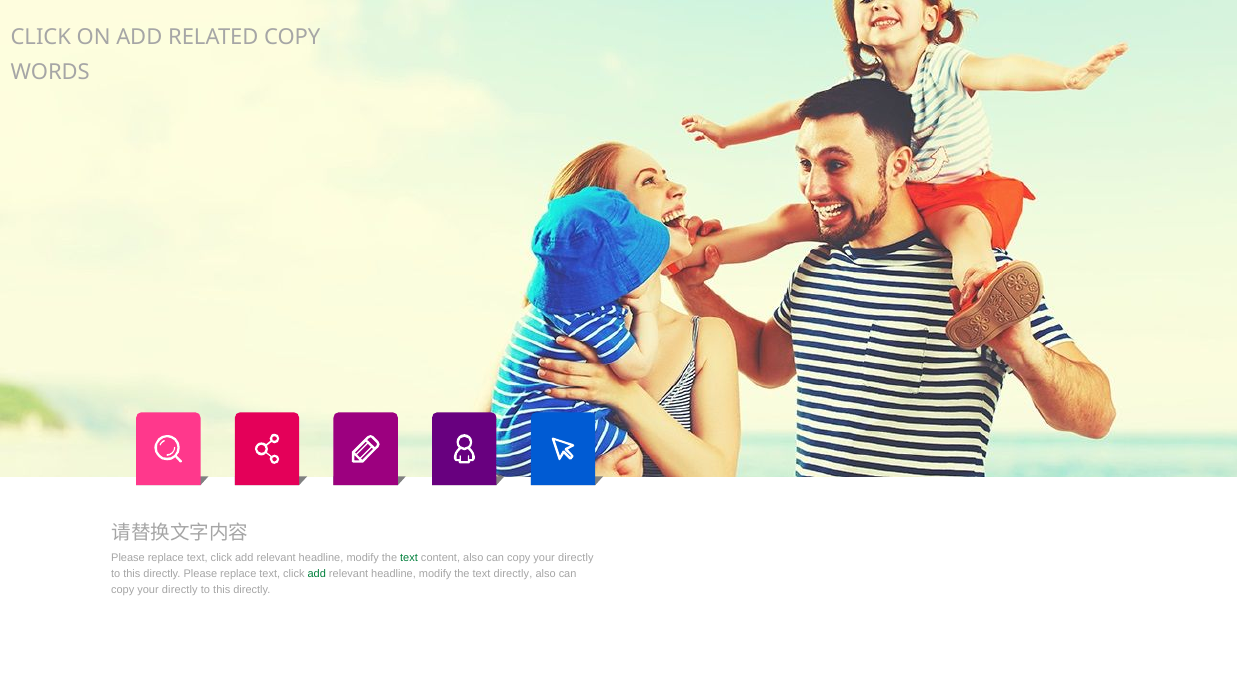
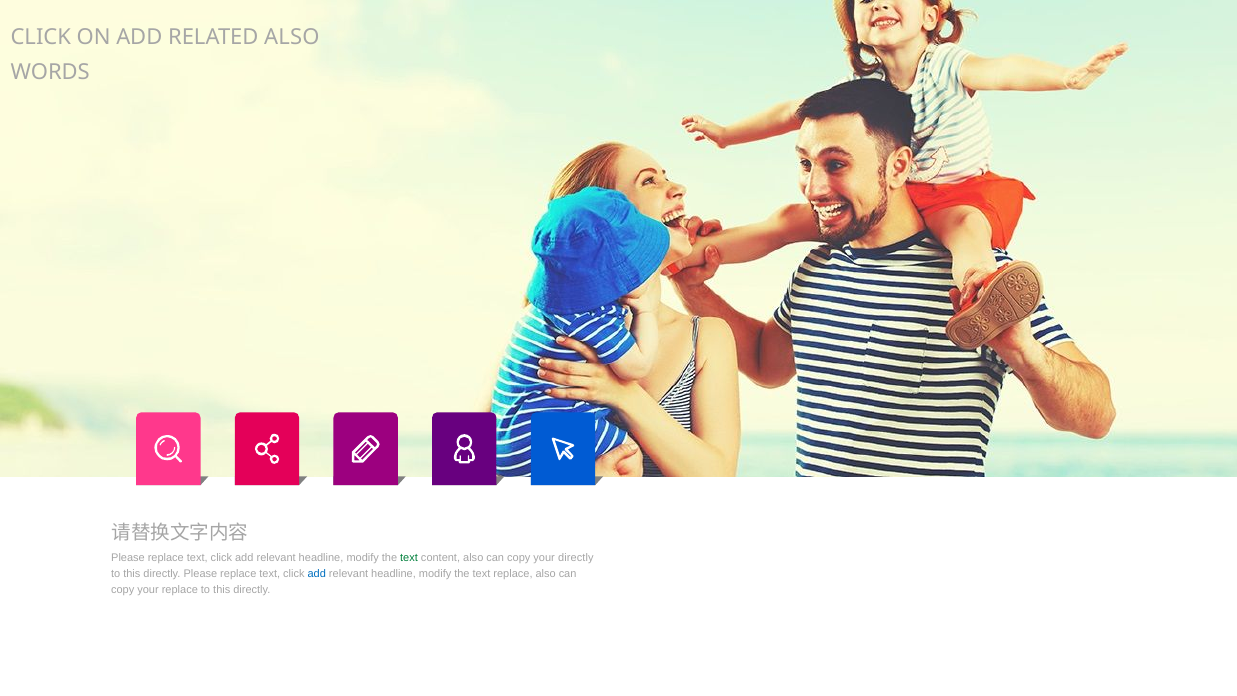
RELATED COPY: COPY -> ALSO (292, 38)
add colour: green -> blue (317, 573)
text directly: directly -> replace (513, 573)
directly: directly -> replace (180, 589)
